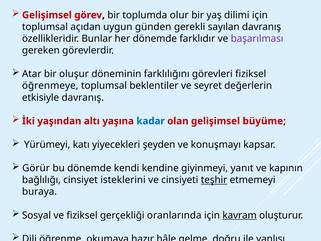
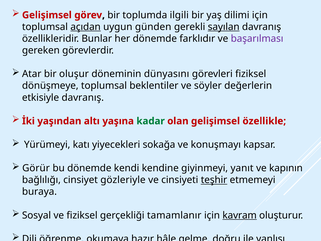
olur: olur -> ilgili (179, 15)
açıdan underline: none -> present (86, 27)
sayılan underline: none -> present (224, 27)
farklılığını: farklılığını -> dünyasını (167, 74)
öğrenmeye: öğrenmeye -> dönüşmeye (50, 86)
seyret: seyret -> söyler (208, 86)
kadar colour: blue -> green (151, 121)
büyüme: büyüme -> özellikle (264, 121)
şeyden: şeyden -> sokağa (159, 144)
isteklerini: isteklerini -> gözleriyle (123, 180)
oranlarında: oranlarında -> tamamlanır (174, 215)
